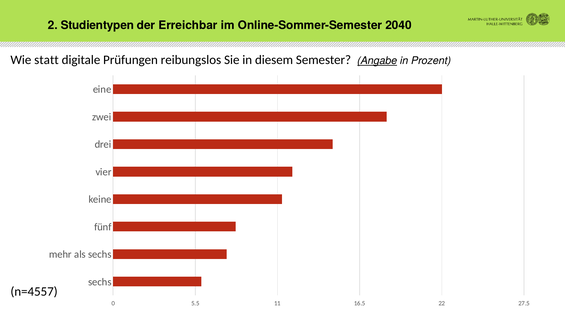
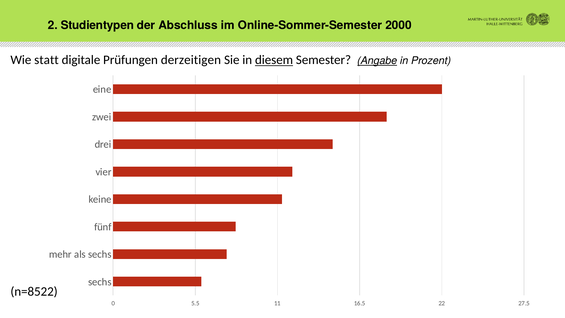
Erreichbar: Erreichbar -> Abschluss (188, 25)
2040: 2040 -> 2000 (398, 25)
reibungslos: reibungslos -> derzeitigen (191, 60)
diesem underline: none -> present (274, 60)
n=4557: n=4557 -> n=8522 (34, 291)
